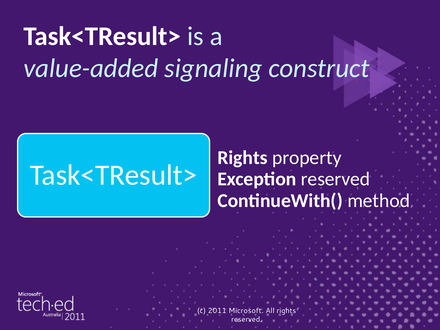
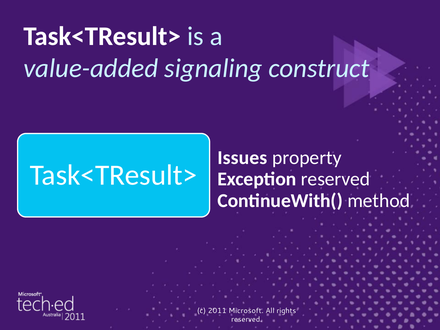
Rights: Rights -> Issues (243, 158)
